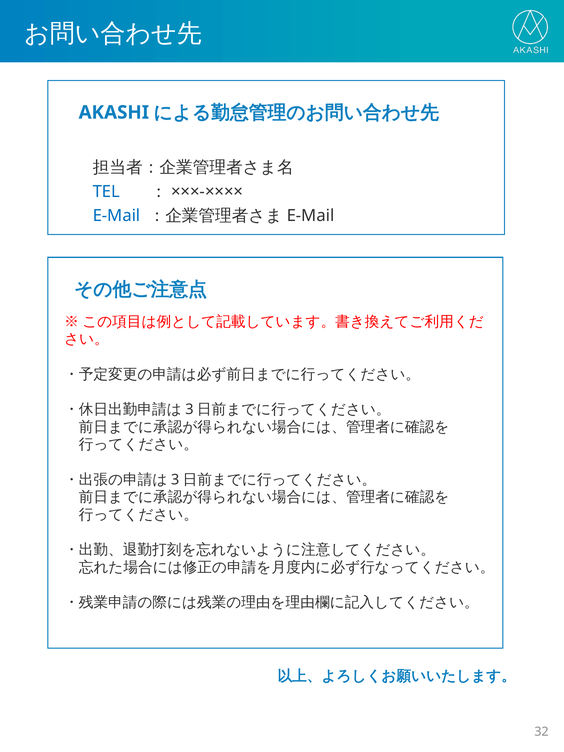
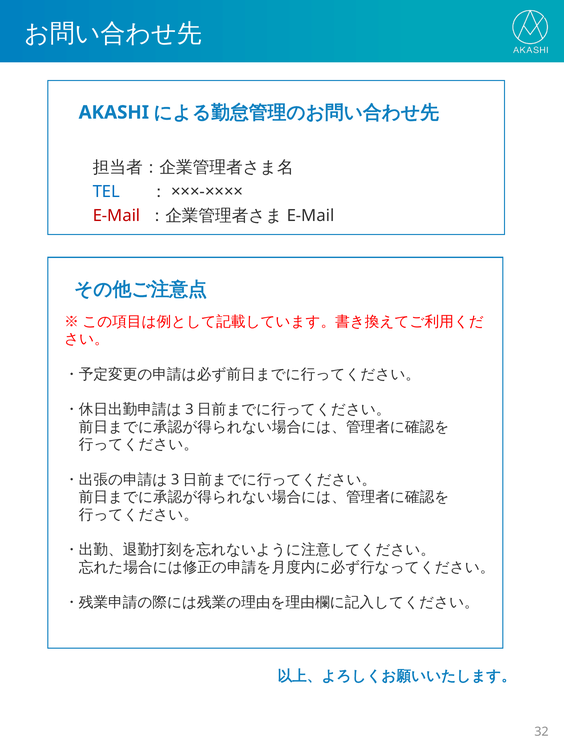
E-Mail colour: blue -> red (116, 216)
